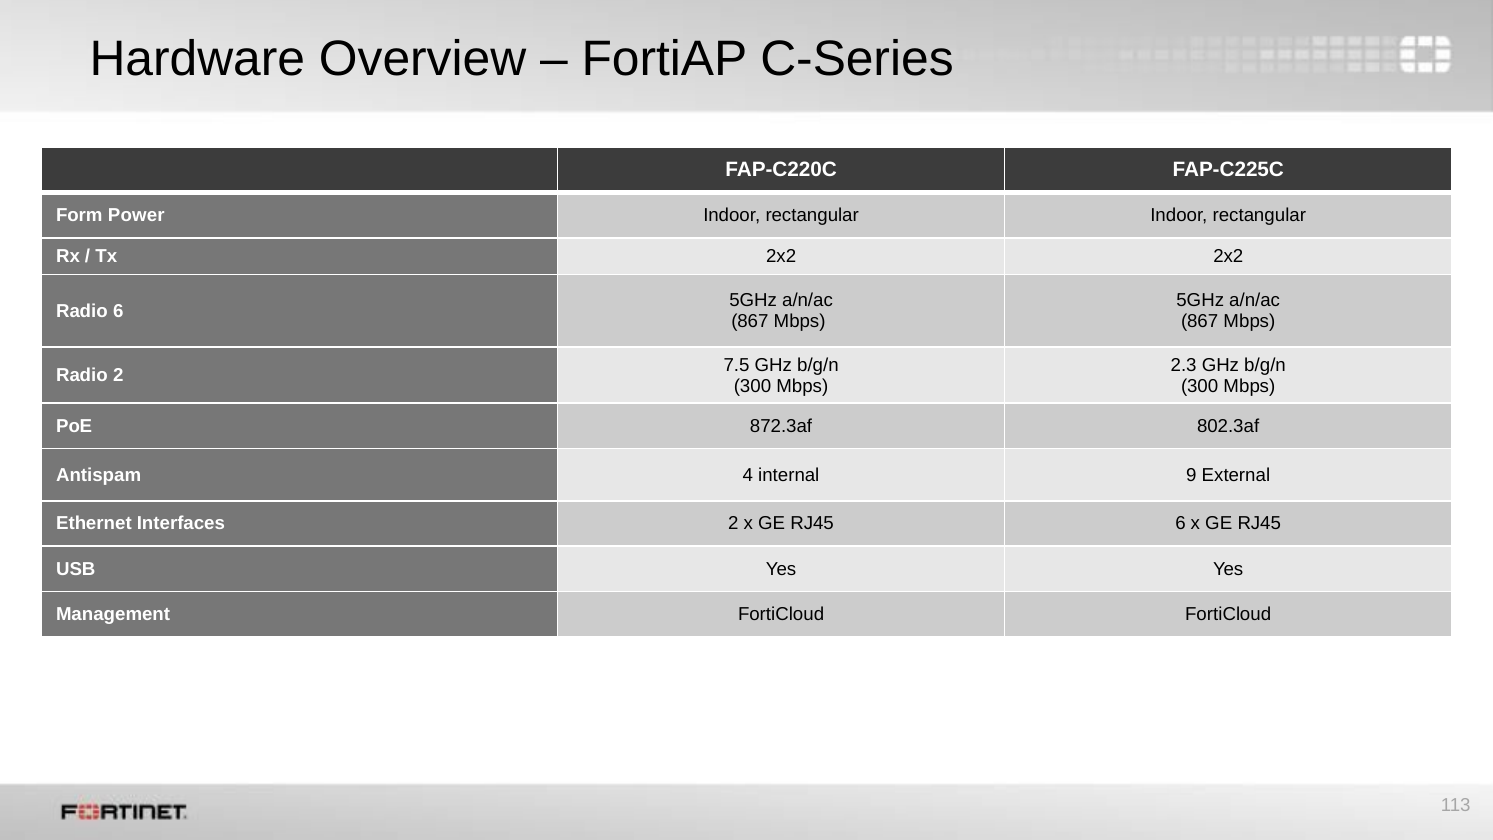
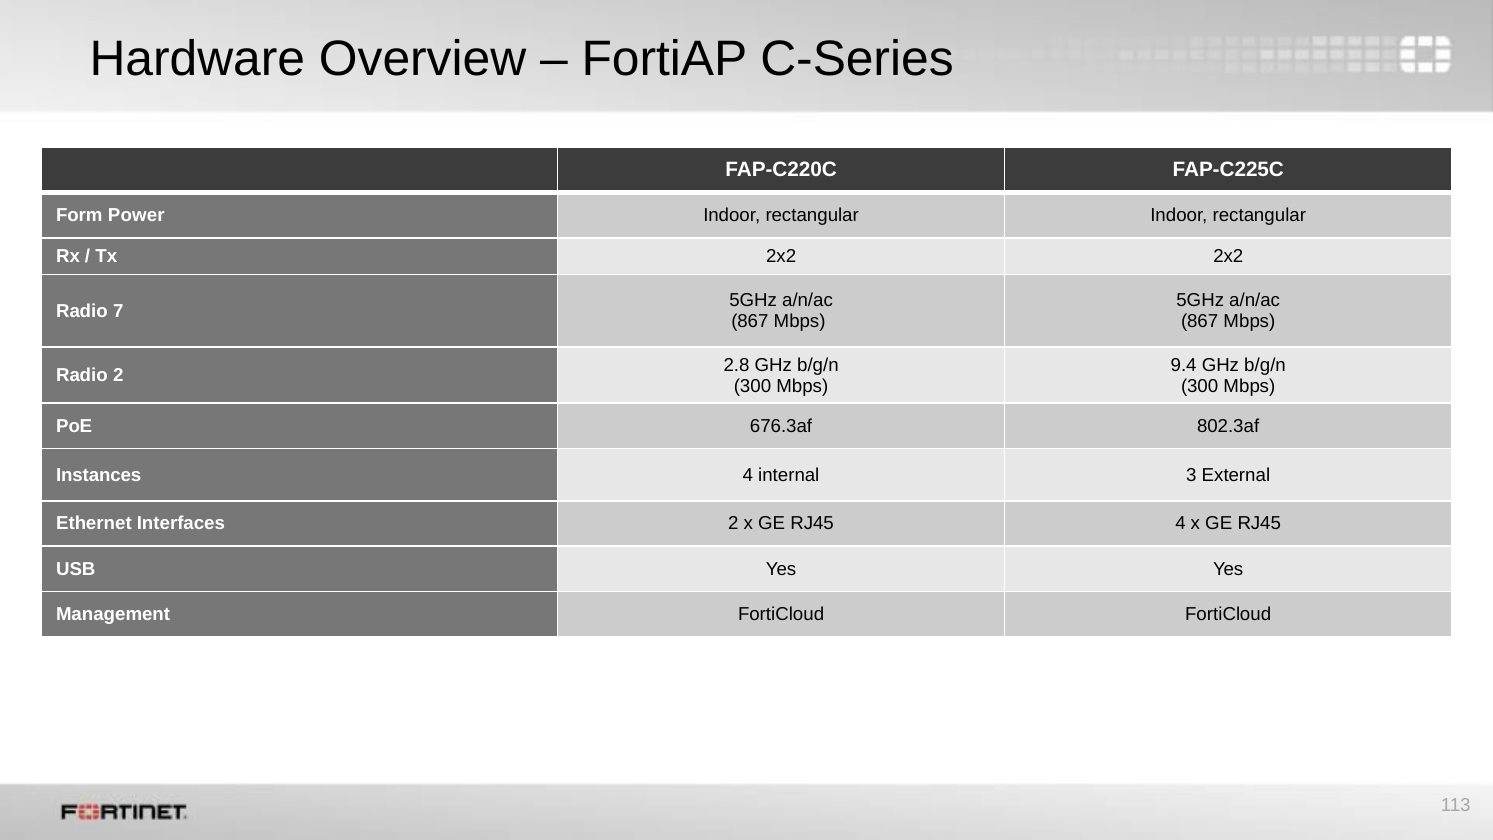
Radio 6: 6 -> 7 (118, 311)
7.5: 7.5 -> 2.8 (737, 365)
2.3: 2.3 -> 9.4 (1184, 365)
872.3af: 872.3af -> 676.3af (781, 426)
Antispam: Antispam -> Instances (99, 475)
9: 9 -> 3 (1191, 475)
RJ45 6: 6 -> 4 (1180, 524)
